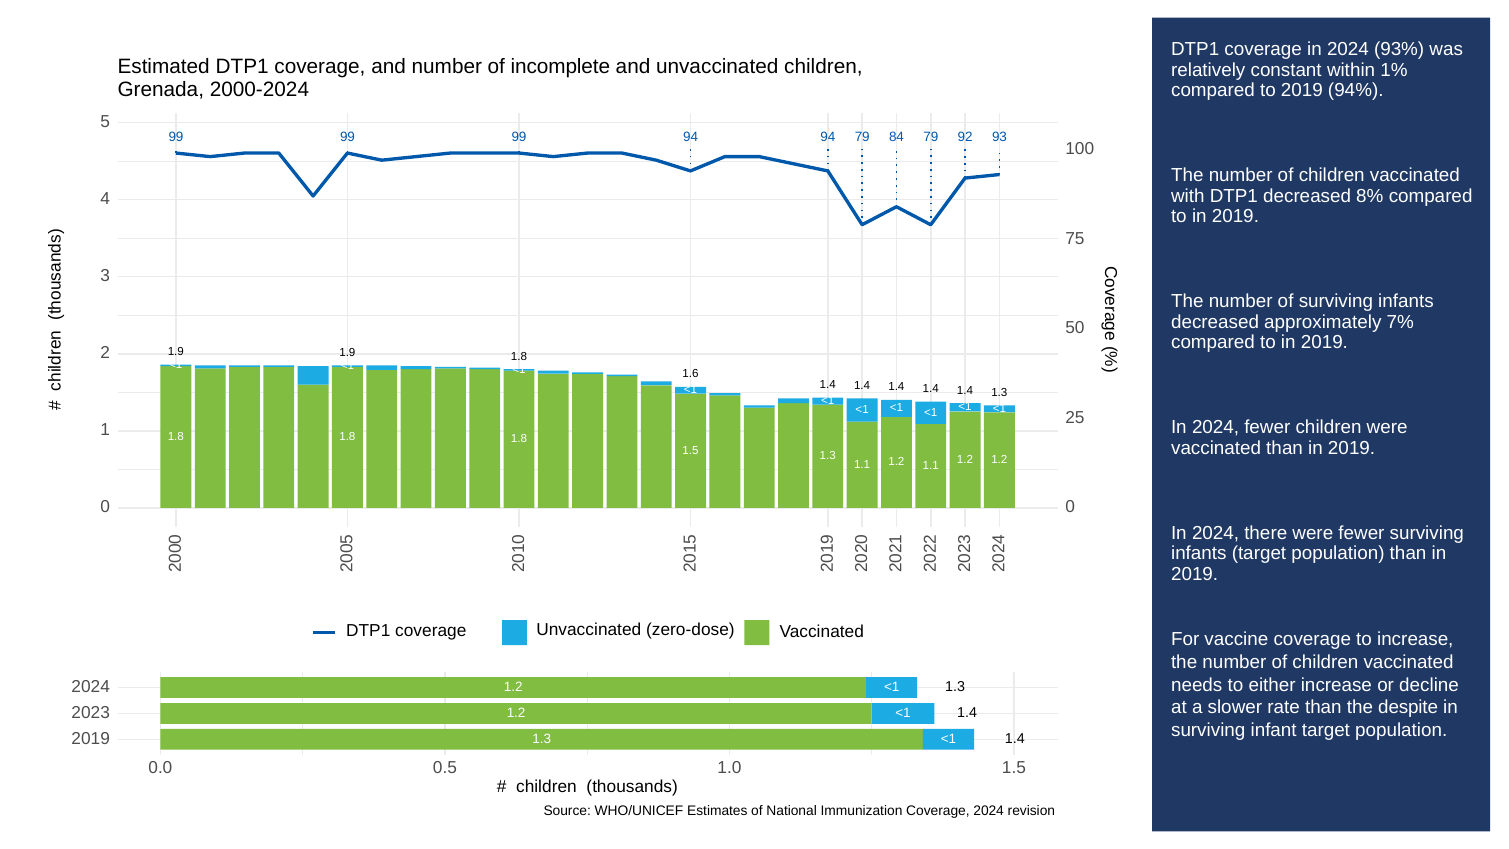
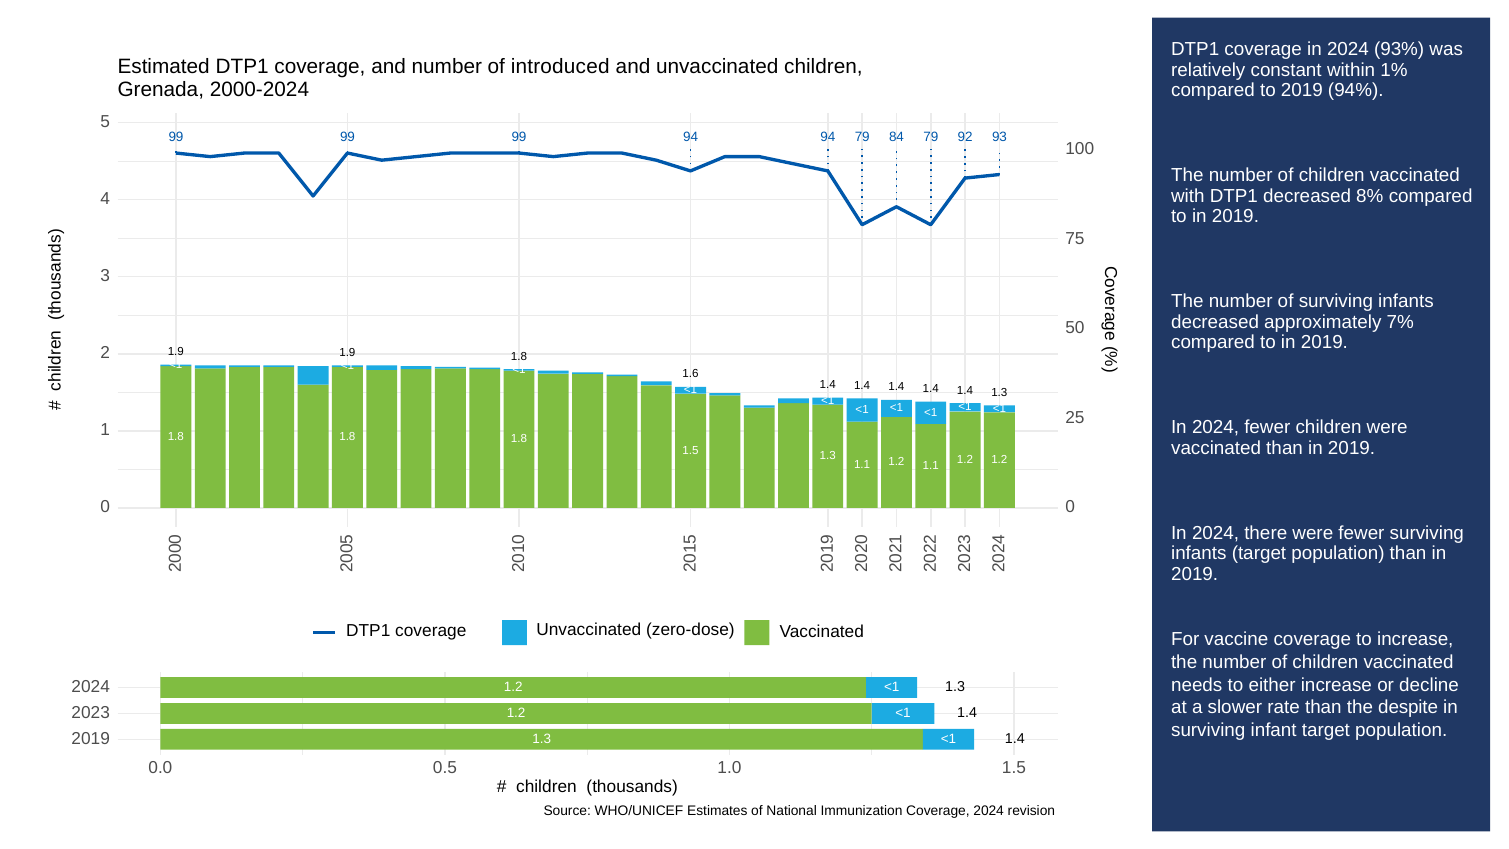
incomplete: incomplete -> introduced (560, 67)
